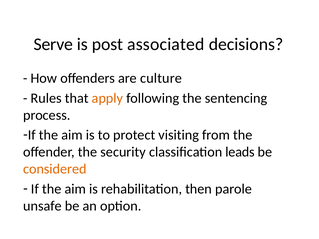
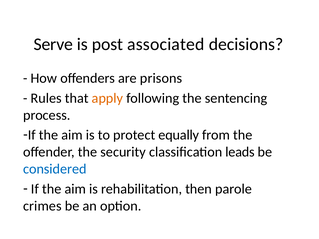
culture: culture -> prisons (161, 78)
visiting: visiting -> equally (179, 135)
considered colour: orange -> blue (55, 169)
unsafe: unsafe -> crimes (42, 206)
